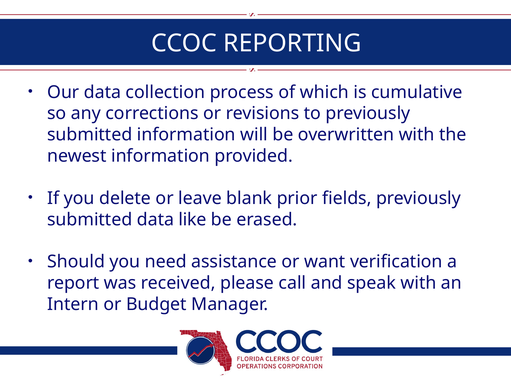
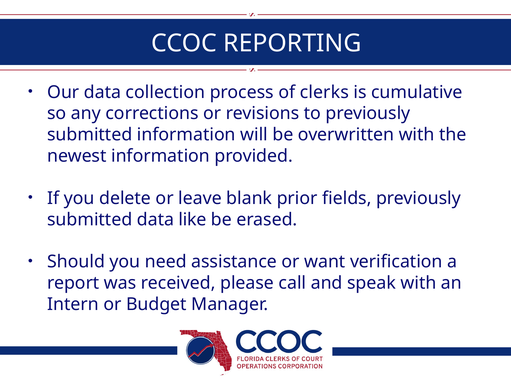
which: which -> clerks (324, 92)
